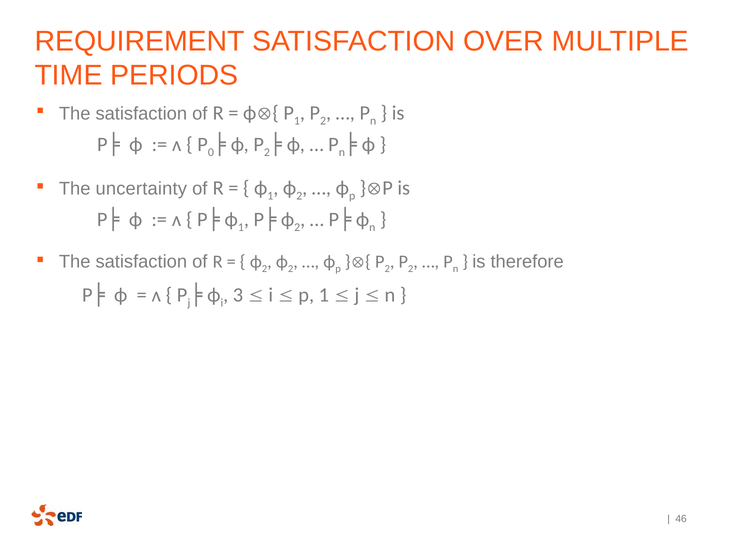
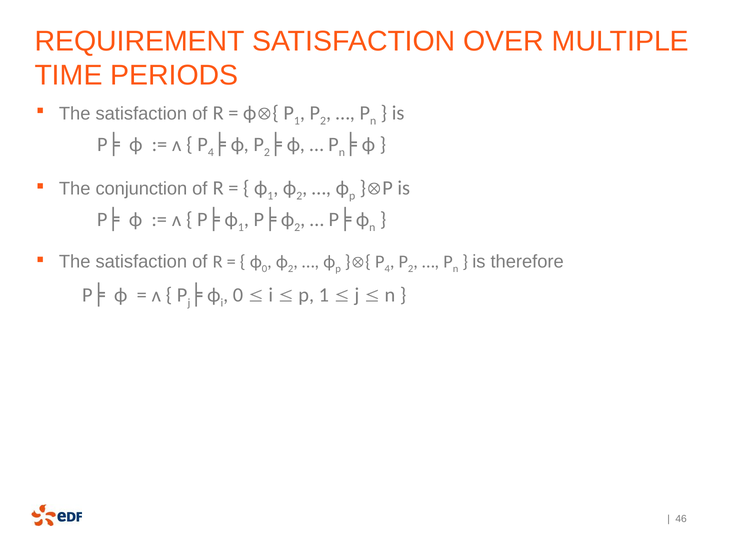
0: 0 -> 4 (211, 152)
uncertainty: uncertainty -> conjunction (141, 189)
2: 2 -> 0 (265, 269)
2: 2 -> 4 (387, 269)
3: 3 -> 0 (238, 295)
